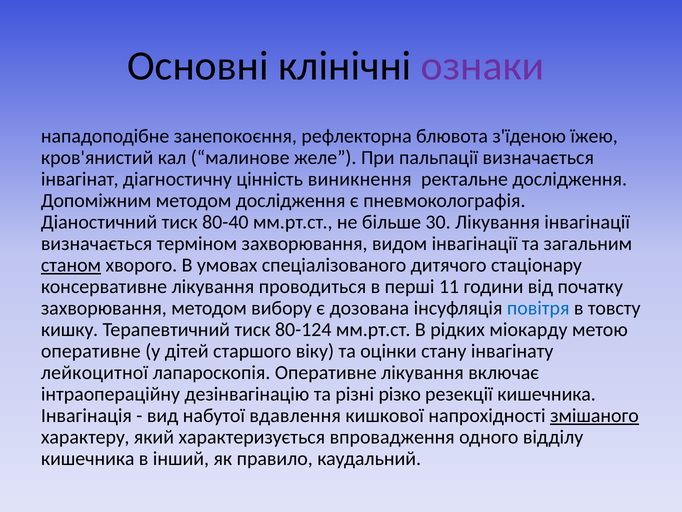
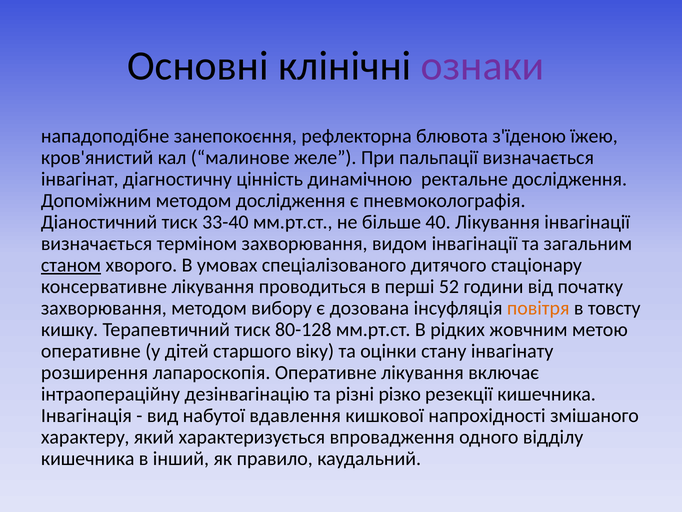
виникнення: виникнення -> динамічною (360, 179)
80-40: 80-40 -> 33-40 (225, 222)
30: 30 -> 40 (438, 222)
11: 11 -> 52 (449, 286)
повітря colour: blue -> orange (538, 308)
80-124: 80-124 -> 80-128 (303, 329)
міокарду: міокарду -> жовчним (528, 329)
лейкоцитної: лейкоцитної -> розширення (95, 372)
змішаного underline: present -> none (595, 415)
